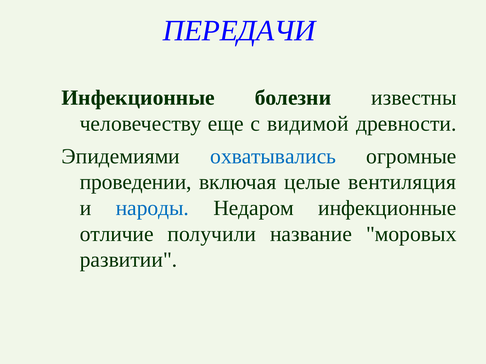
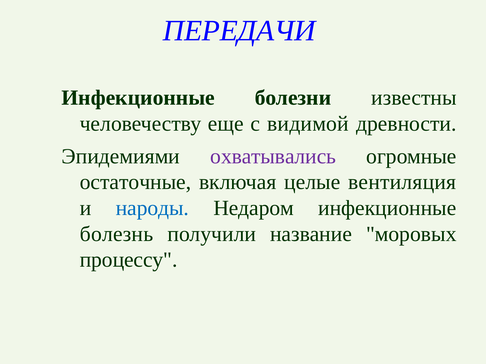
охватывались colour: blue -> purple (273, 156)
проведении: проведении -> остаточные (136, 182)
отличие: отличие -> болезнь (117, 234)
развитии: развитии -> процессу (129, 260)
